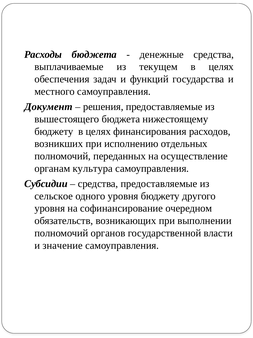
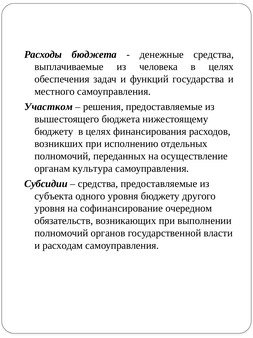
текущем: текущем -> человека (159, 67)
Документ: Документ -> Участком (49, 106)
сельское: сельское -> субъекта (54, 196)
значение: значение -> расходам (63, 245)
